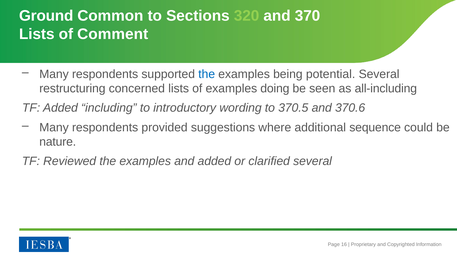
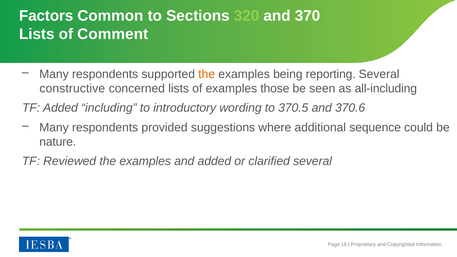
Ground: Ground -> Factors (46, 16)
the colour: blue -> orange (207, 74)
potential: potential -> reporting (331, 74)
restructuring: restructuring -> constructive (72, 89)
doing: doing -> those (275, 89)
